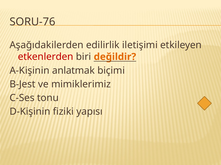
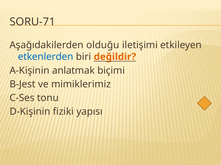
SORU-76: SORU-76 -> SORU-71 (32, 22)
edilirlik: edilirlik -> olduğu (103, 45)
etkenlerden colour: red -> blue (46, 57)
